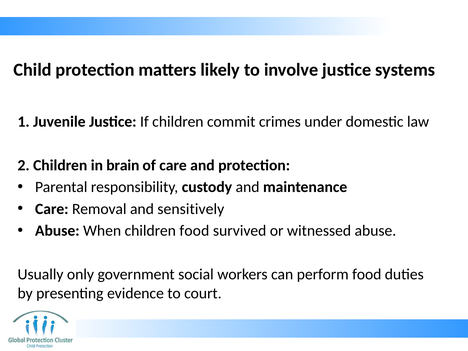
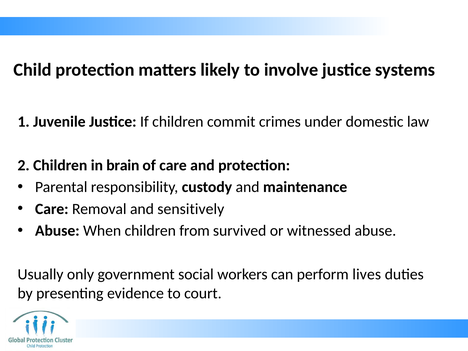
children food: food -> from (195, 231)
perform food: food -> lives (367, 274)
